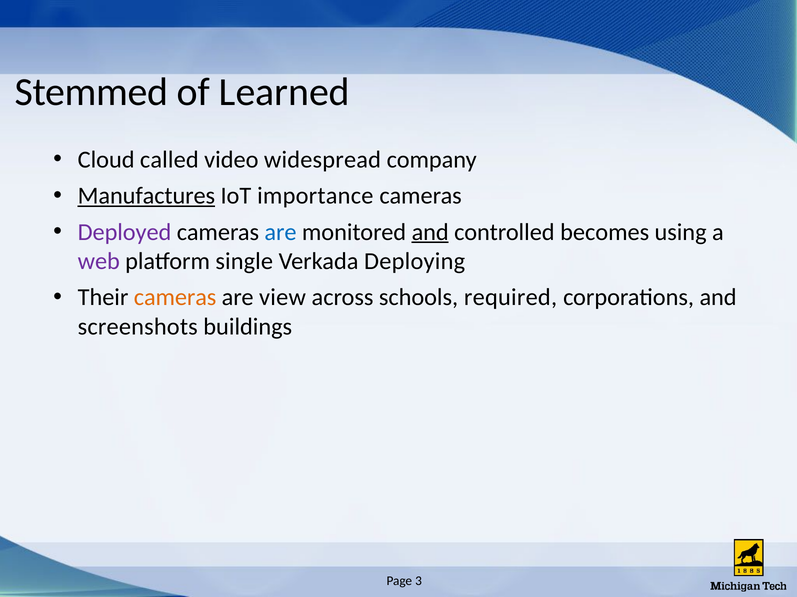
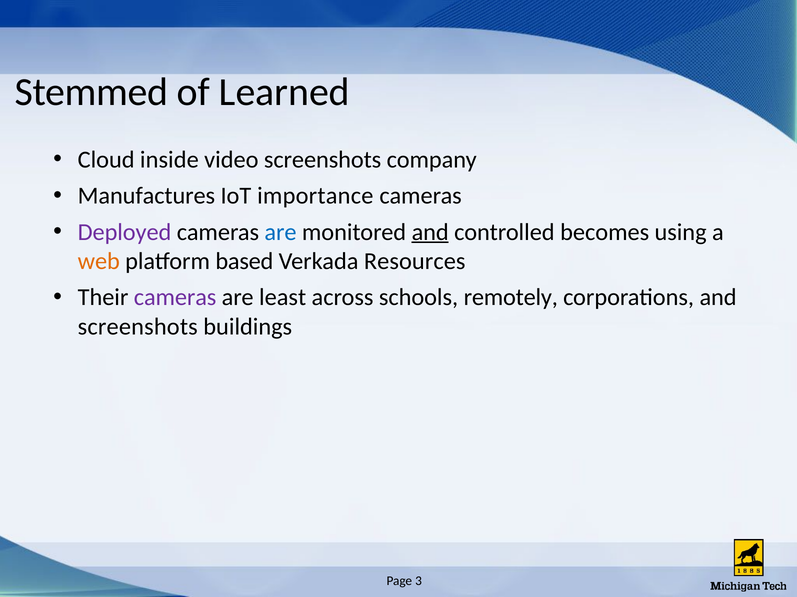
called: called -> inside (169, 160)
video widespread: widespread -> screenshots (323, 160)
Manufactures underline: present -> none (146, 196)
web colour: purple -> orange (99, 261)
single: single -> based (244, 261)
Deploying: Deploying -> Resources (415, 261)
cameras colour: orange -> purple (175, 298)
view: view -> least (283, 298)
required: required -> remotely (511, 298)
